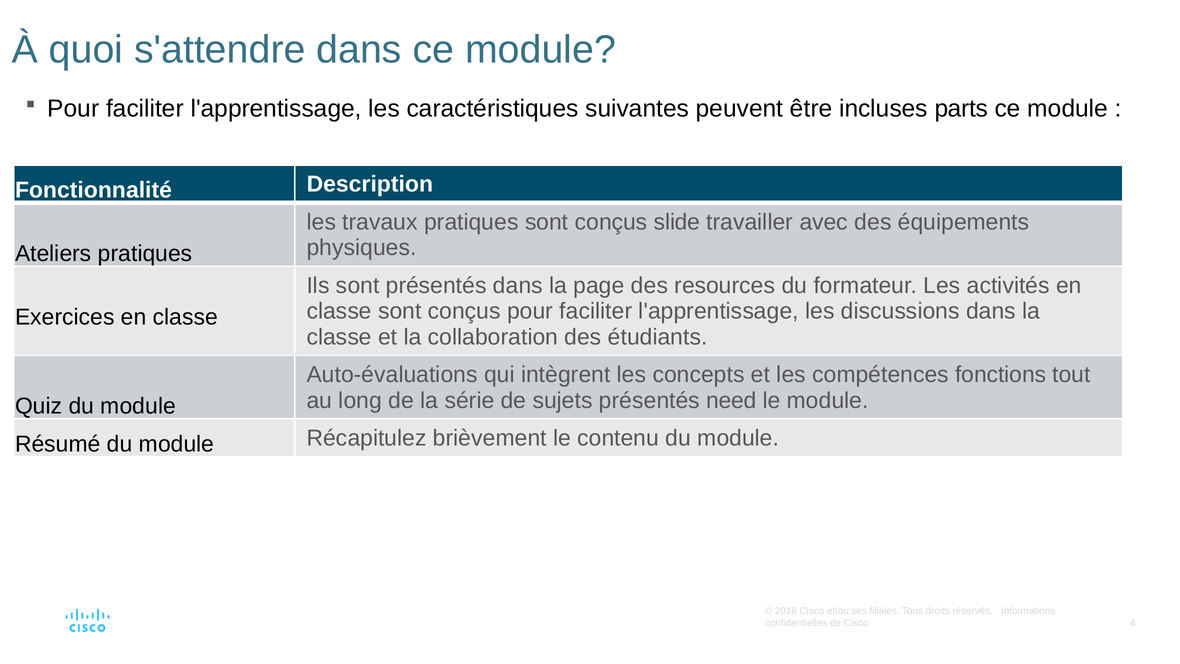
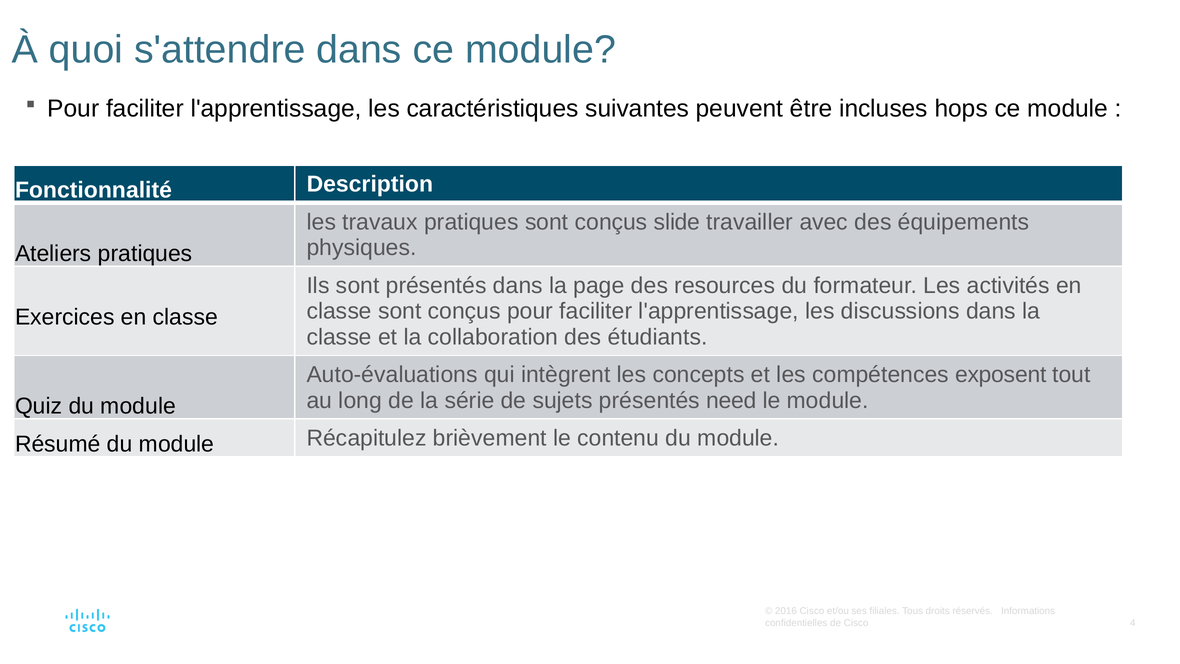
parts: parts -> hops (961, 109)
fonctions: fonctions -> exposent (1001, 375)
